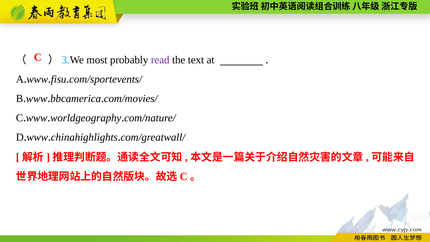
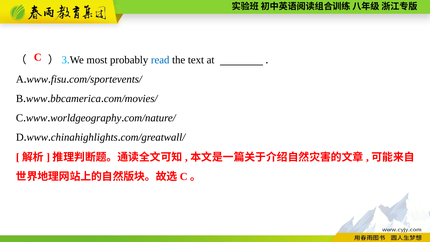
read colour: purple -> blue (160, 60)
